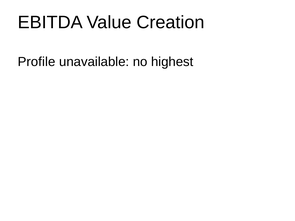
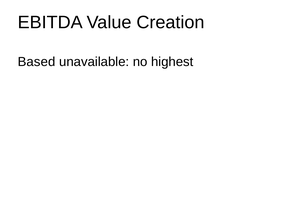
Profile: Profile -> Based (37, 62)
